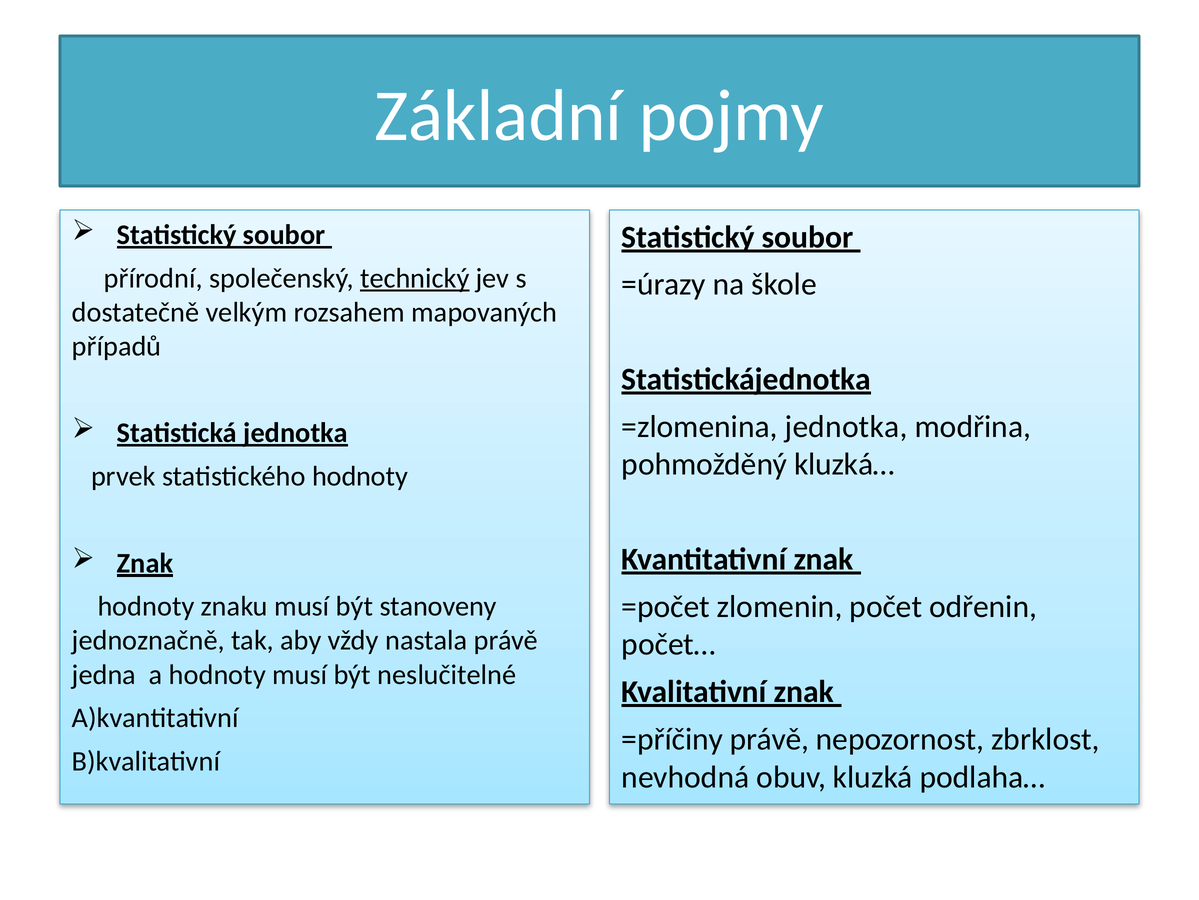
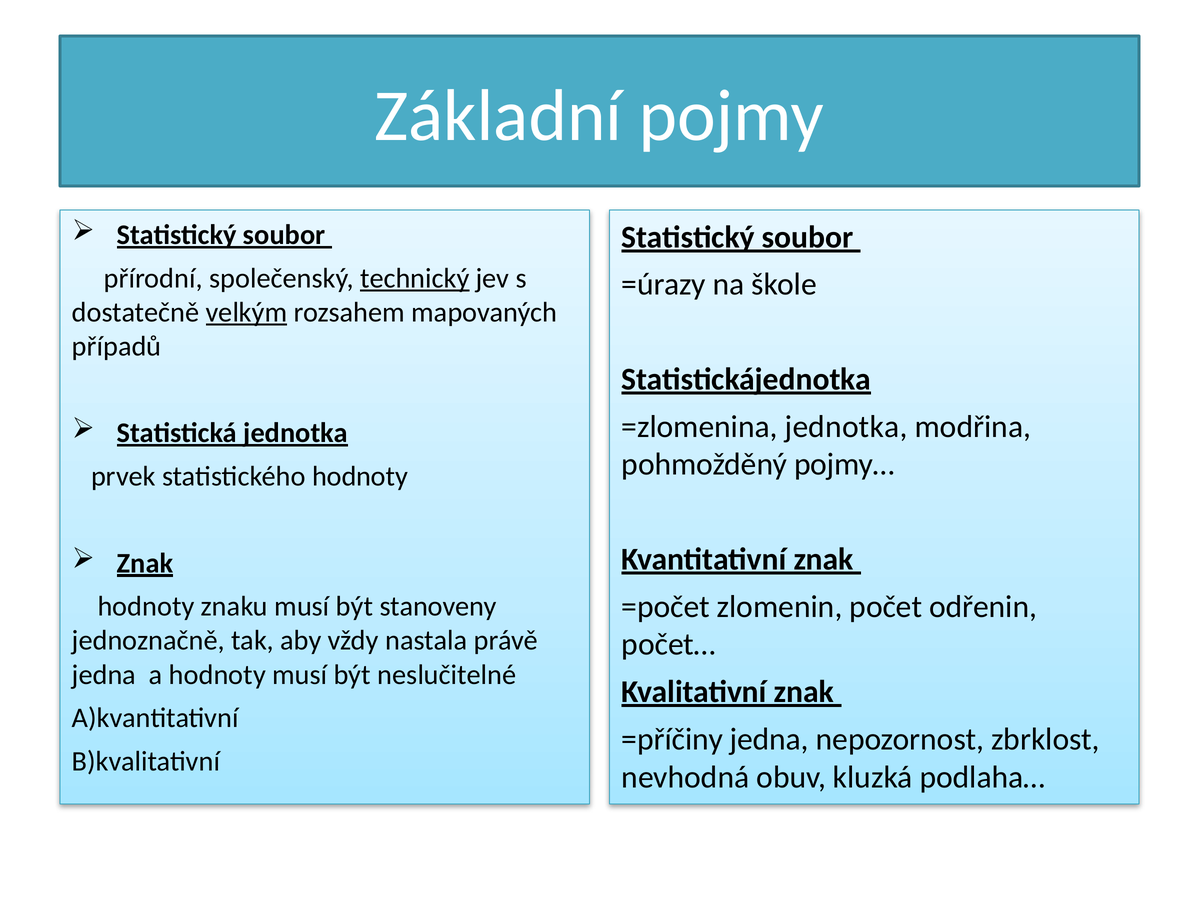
velkým underline: none -> present (246, 312)
kluzká…: kluzká… -> pojmy… (844, 464)
=příčiny právě: právě -> jedna (769, 739)
